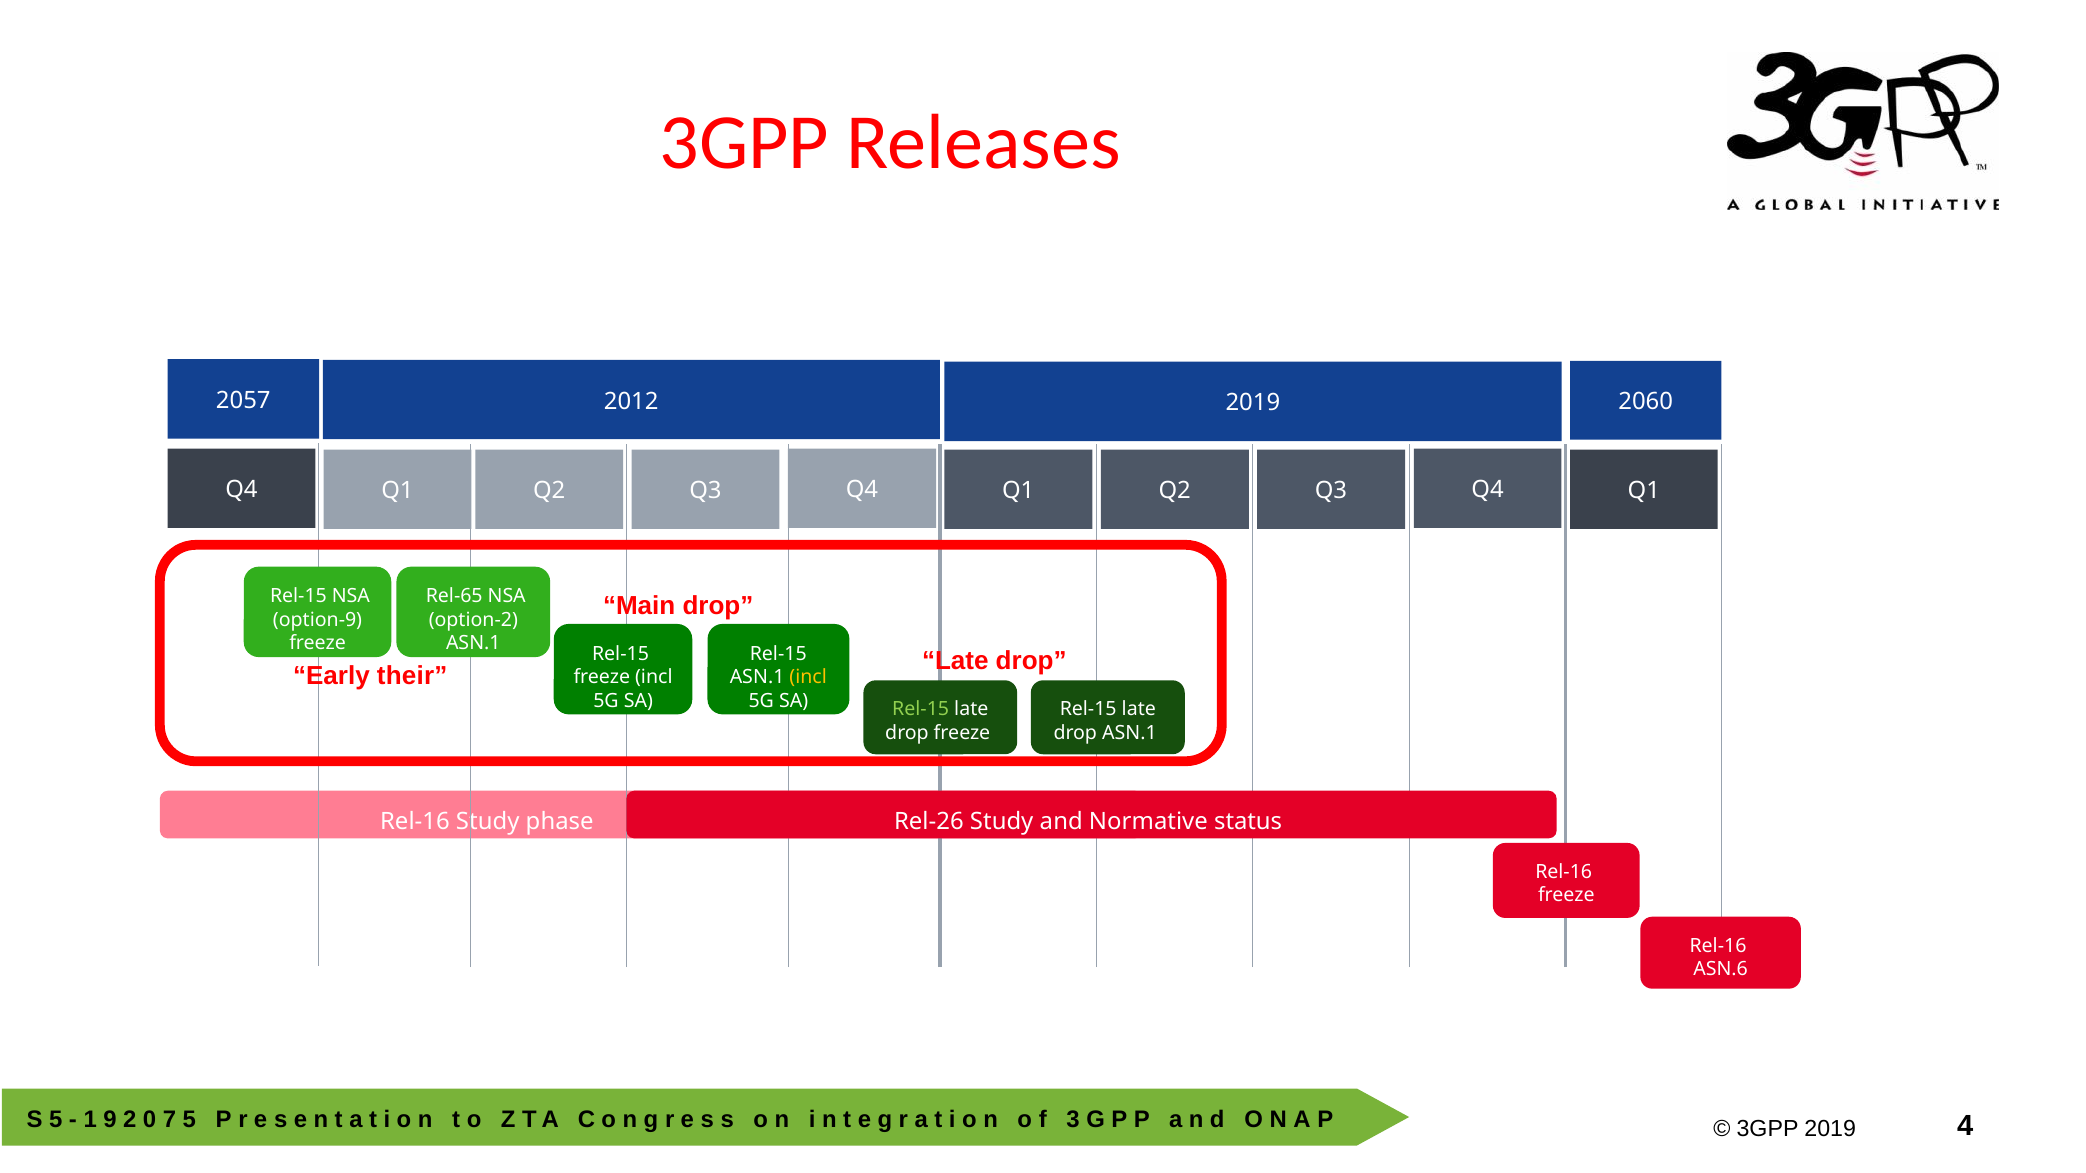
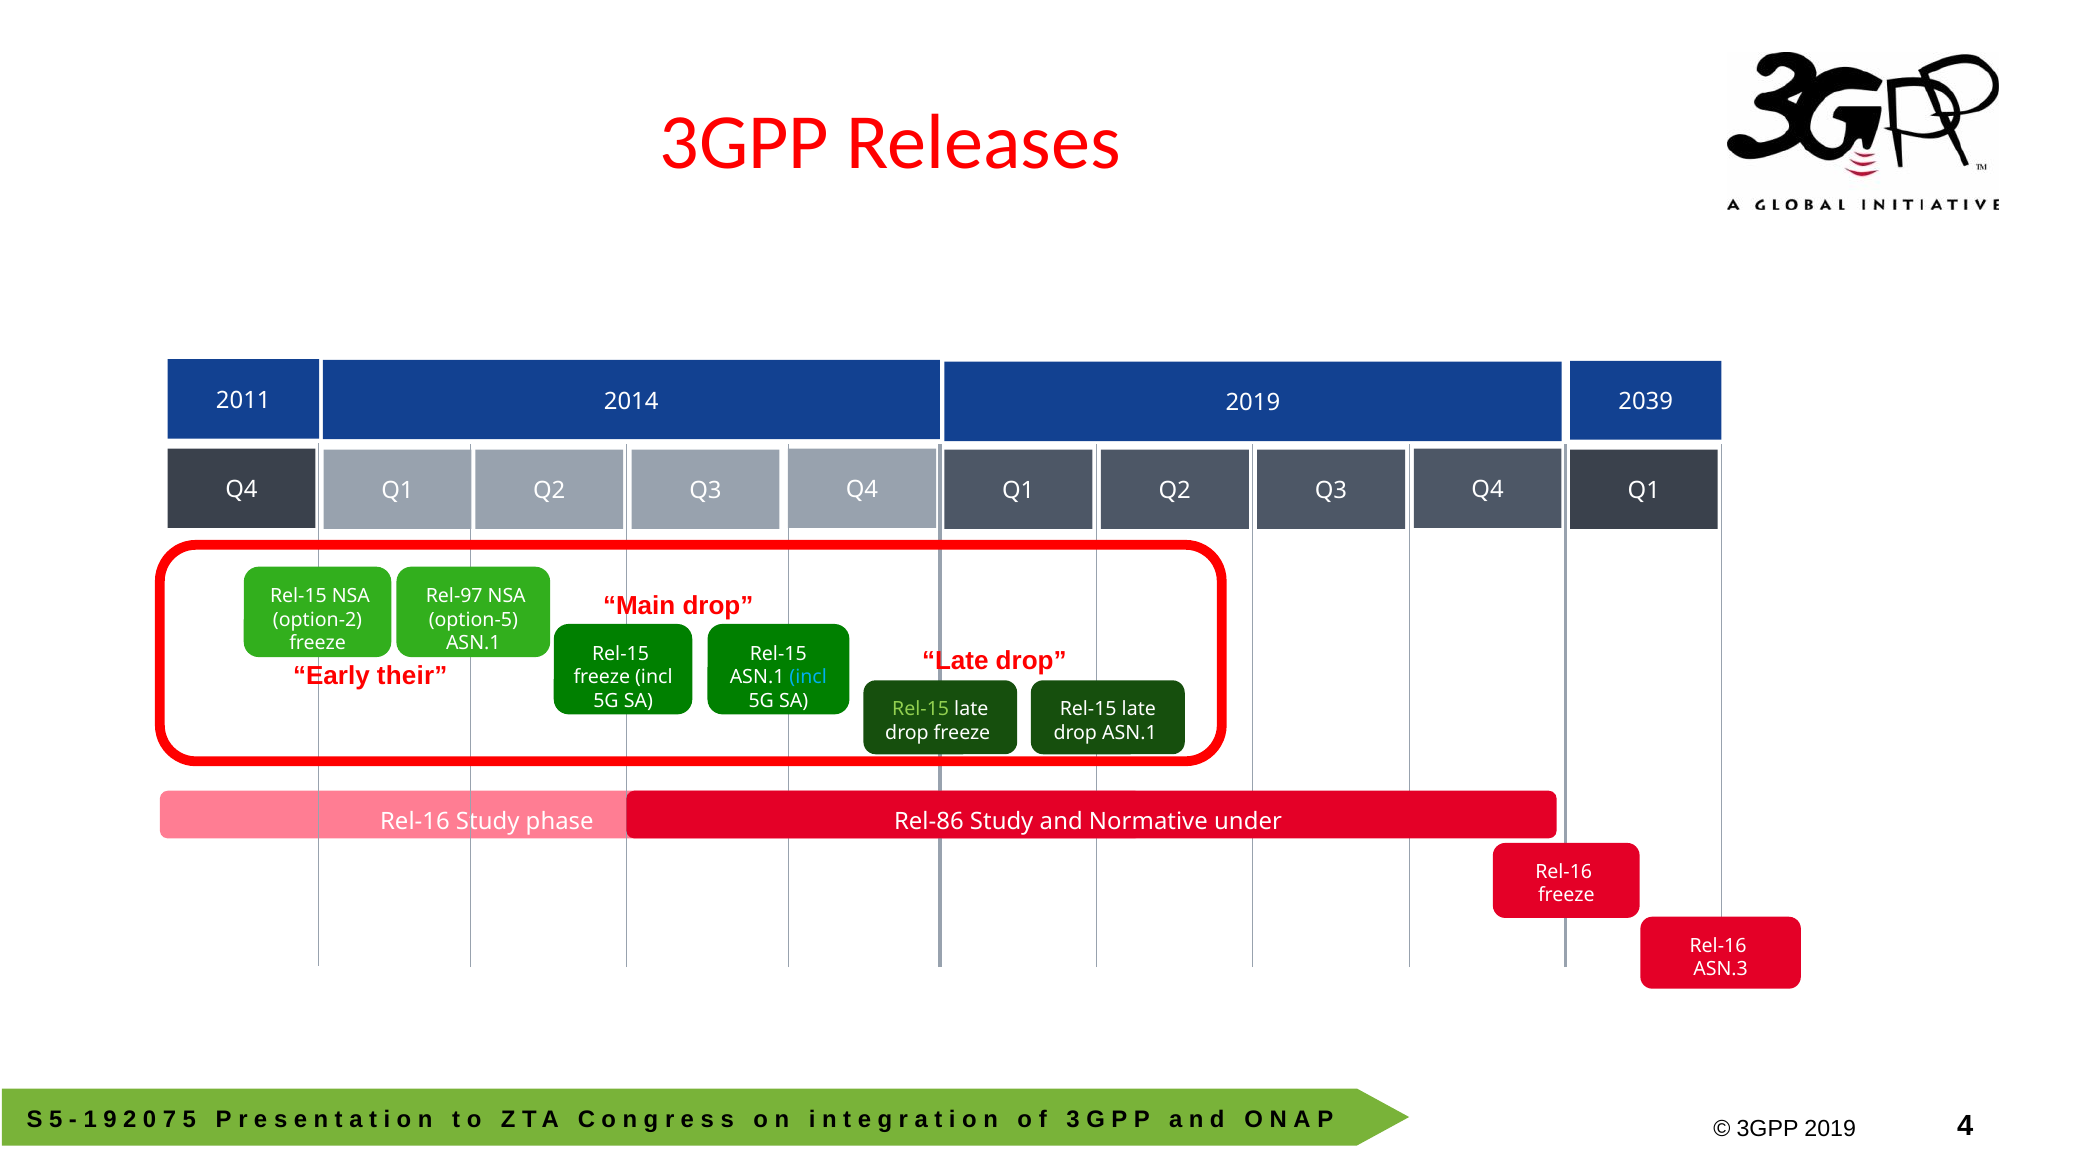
2057: 2057 -> 2011 (243, 401)
2012: 2012 -> 2014 (631, 401)
2060: 2060 -> 2039 (1646, 402)
Rel-65: Rel-65 -> Rel-97 (454, 597)
option-9: option-9 -> option-2 (318, 620)
option-2: option-2 -> option-5 (473, 620)
incl colour: yellow -> light blue (808, 677)
Rel-26: Rel-26 -> Rel-86 (929, 822)
status: status -> under (1248, 822)
ASN.6: ASN.6 -> ASN.3 (1721, 969)
